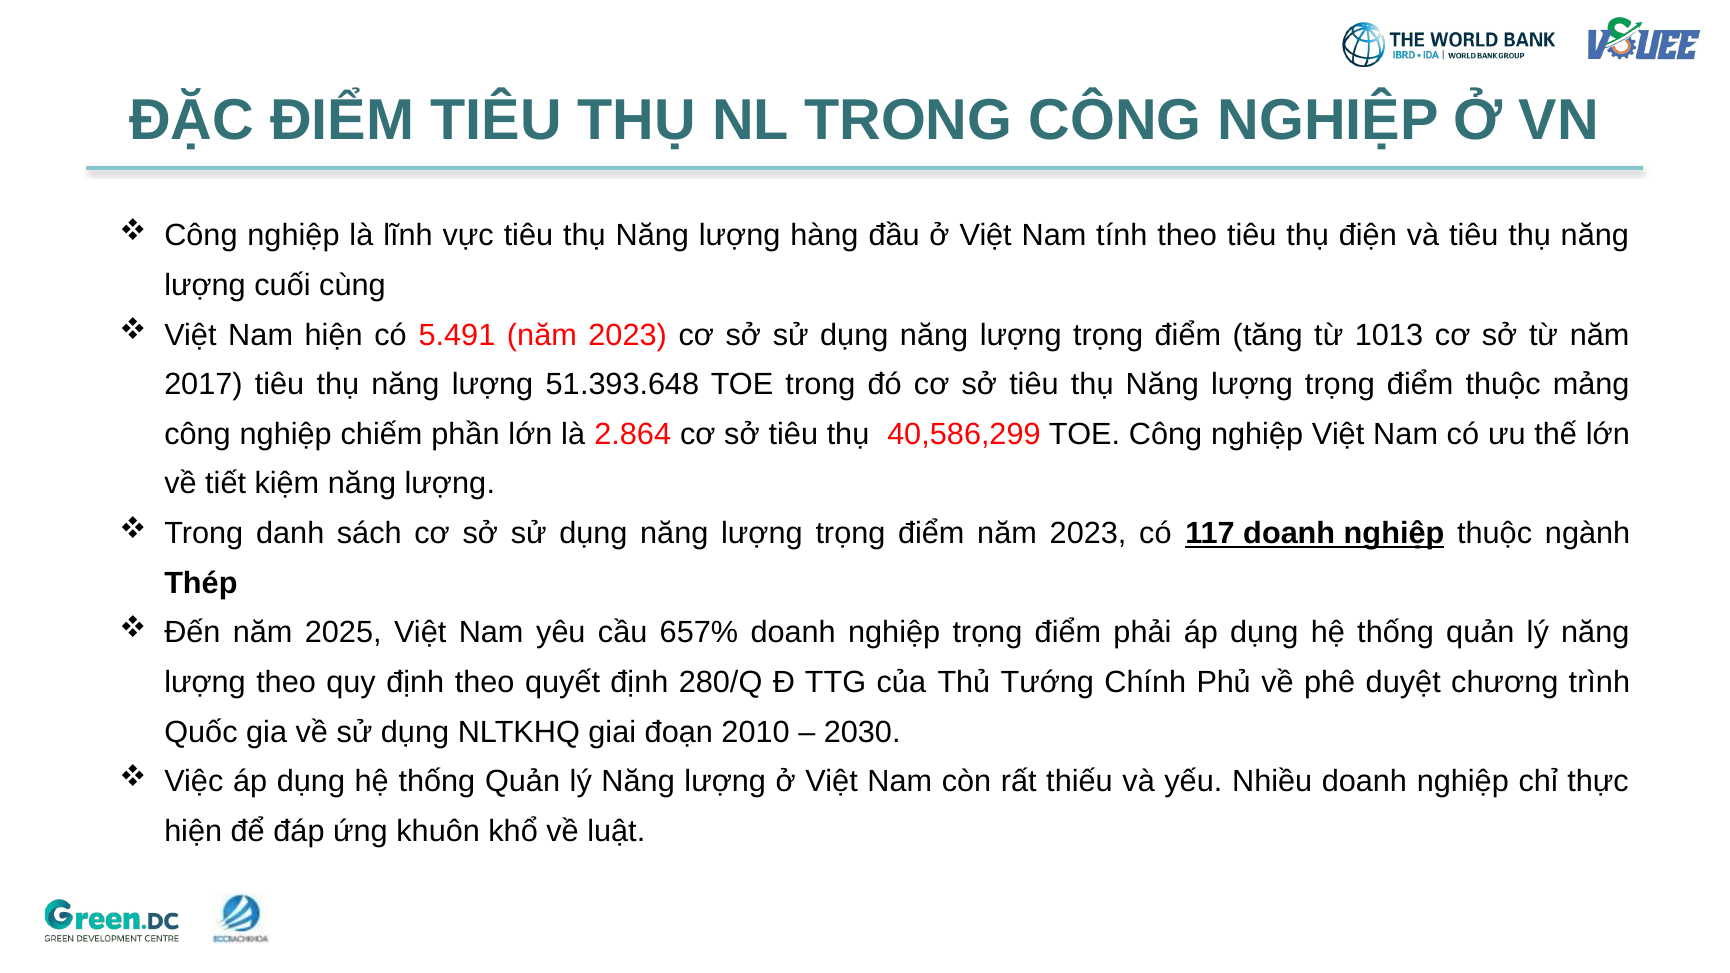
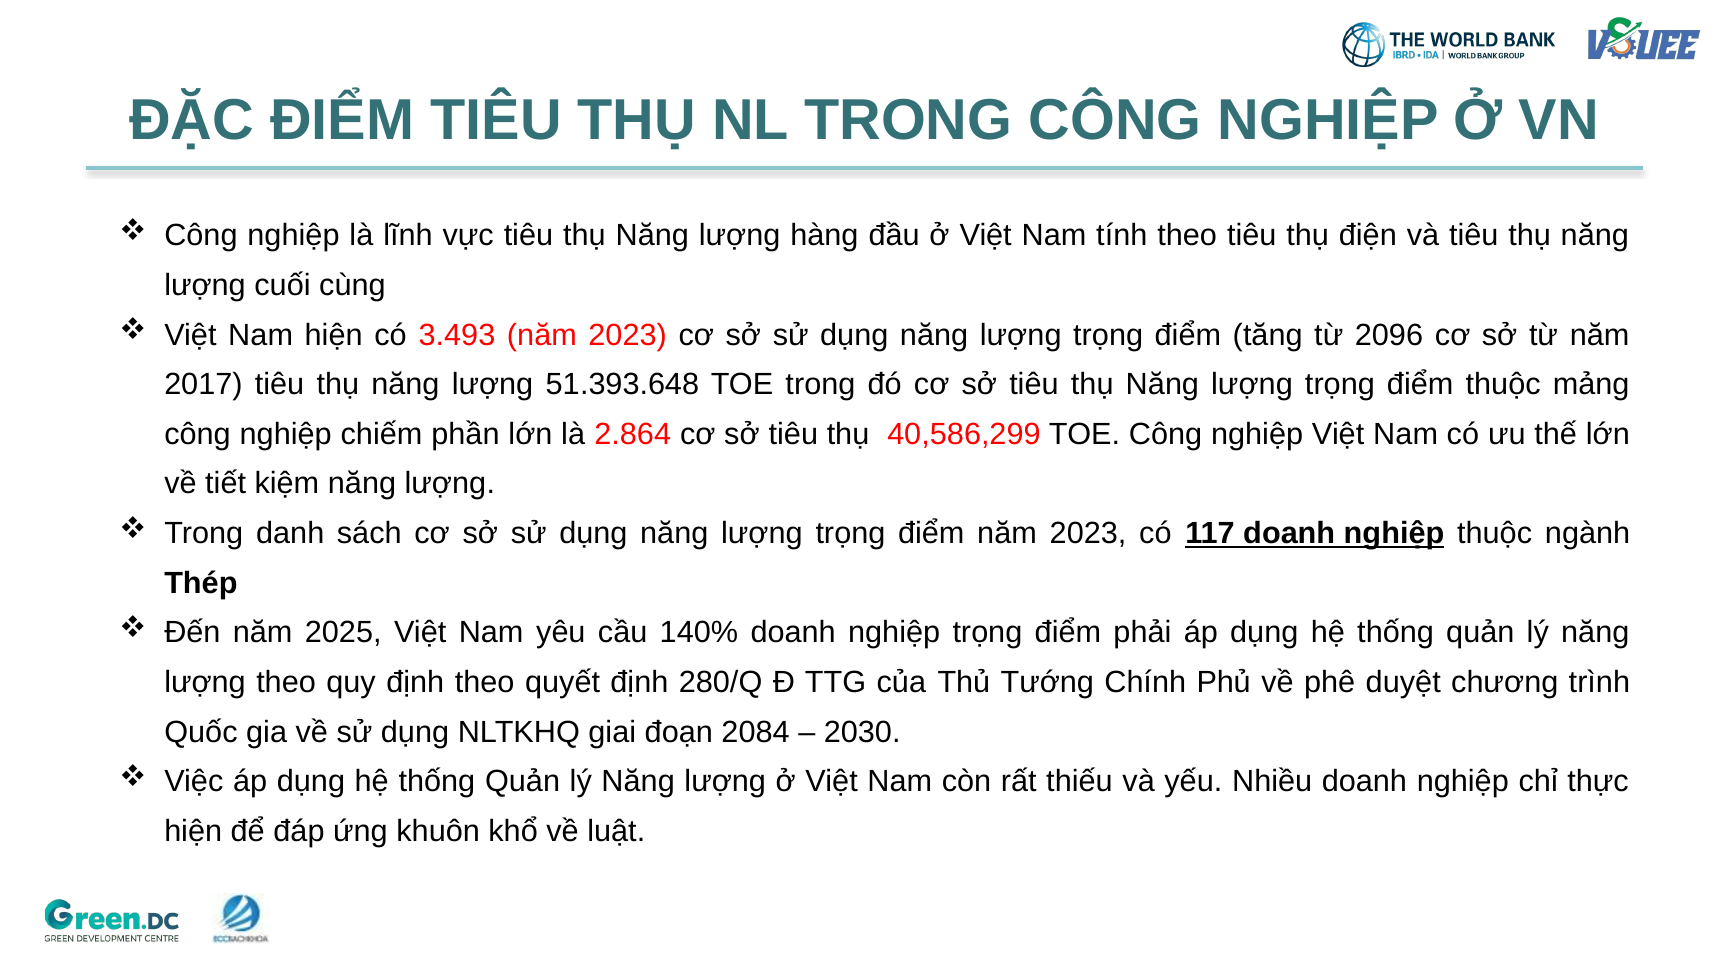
5.491: 5.491 -> 3.493 (457, 335)
1013: 1013 -> 2096 (1389, 335)
657%: 657% -> 140% (699, 633)
2010: 2010 -> 2084 (756, 732)
